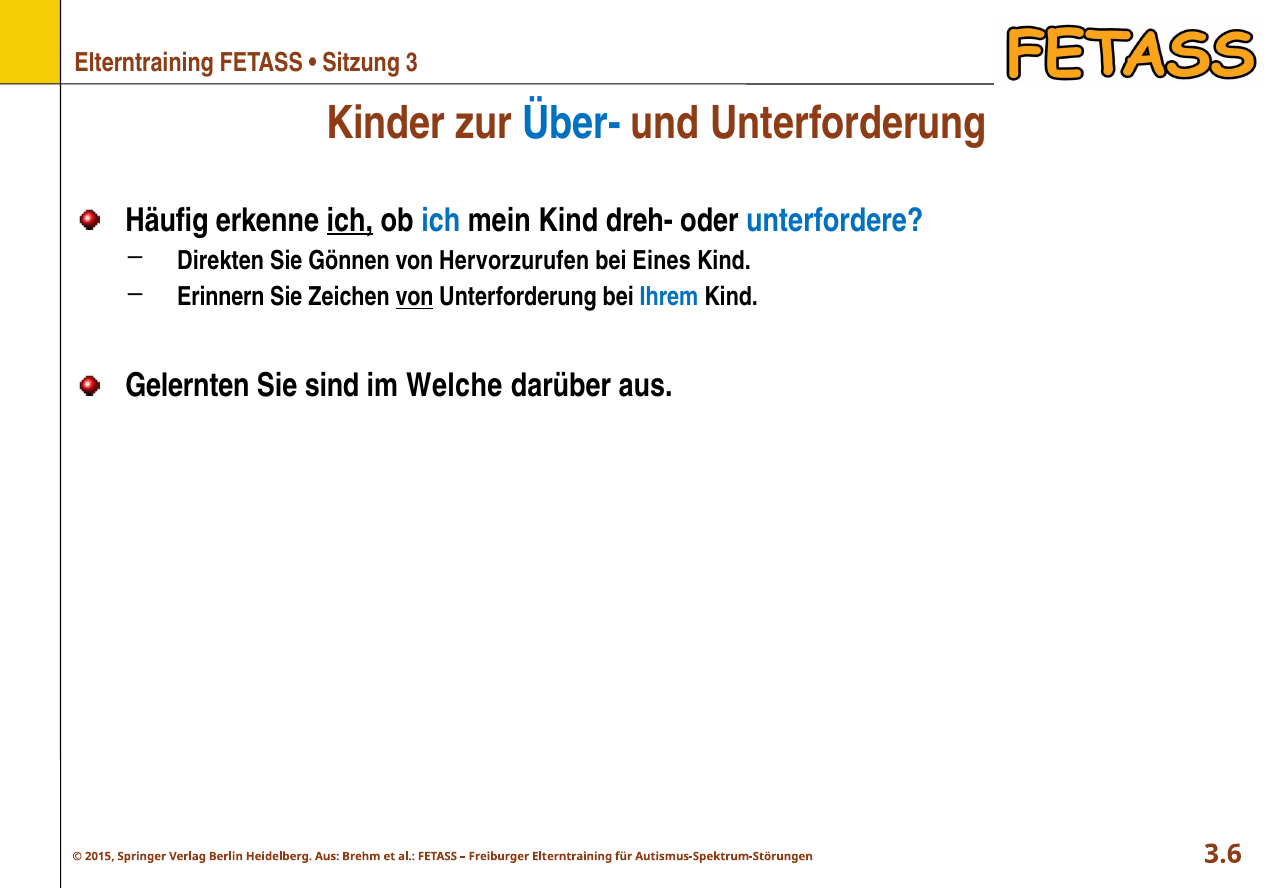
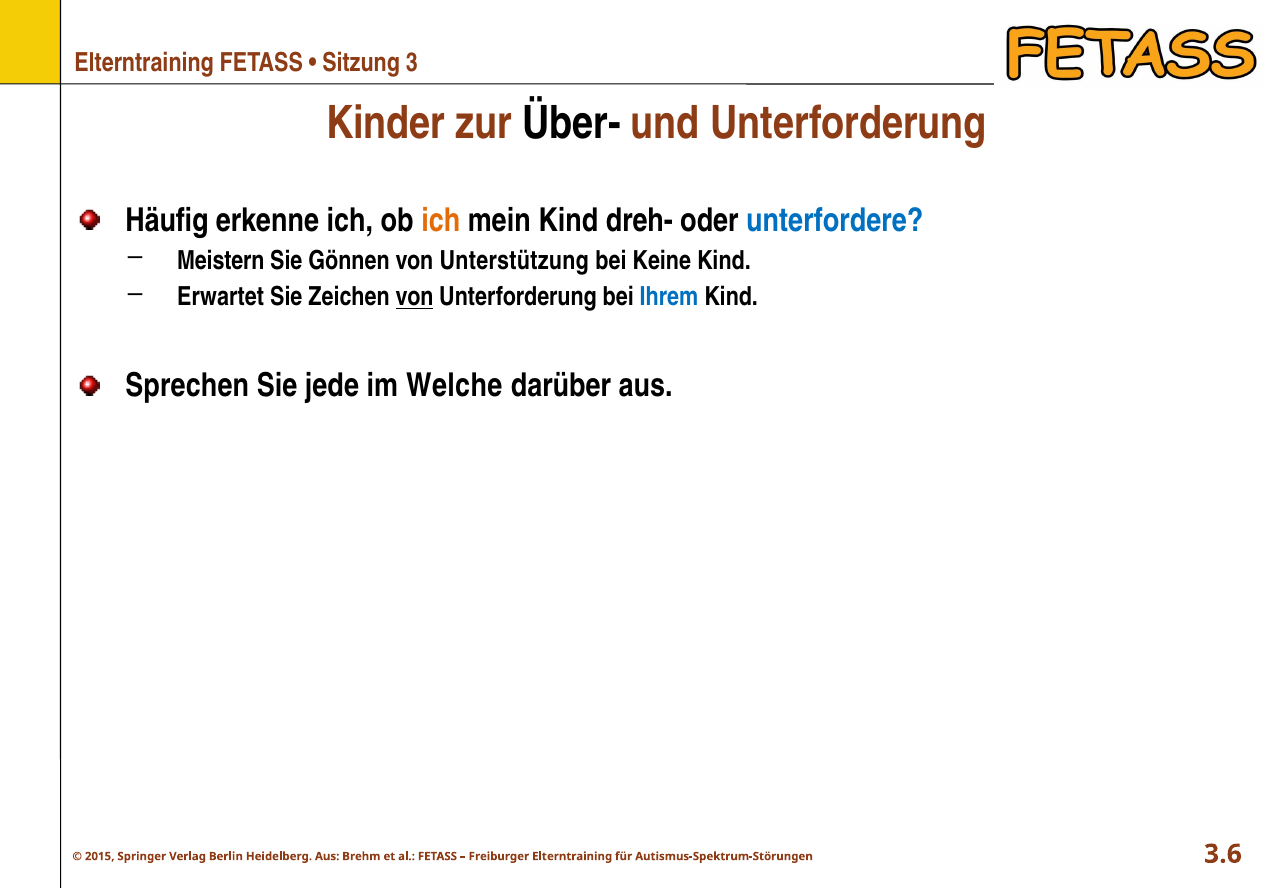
Über- colour: blue -> black (572, 123)
ich underline: present -> none (350, 220)
ich colour: blue -> orange (441, 220)
Direkten: Direkten -> Meistern (221, 261)
Hervorzurufen: Hervorzurufen -> Unterstützung (514, 261)
Eines: Eines -> Keine (662, 261)
Erinnern: Erinnern -> Erwartet (221, 297)
Gelernten: Gelernten -> Sprechen (187, 386)
sind: sind -> jede (332, 386)
